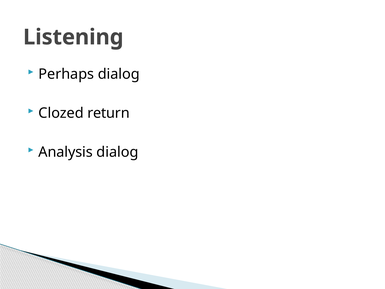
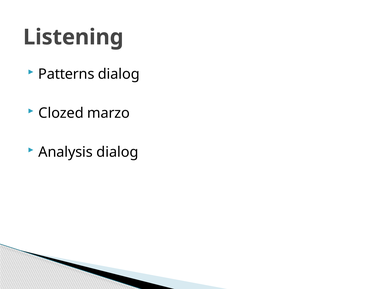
Perhaps: Perhaps -> Patterns (66, 74)
return: return -> marzo (108, 113)
